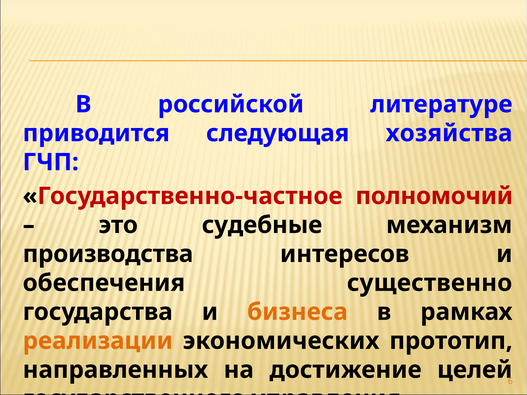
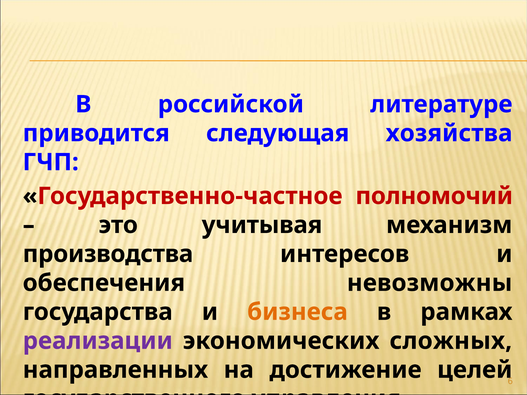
судебные: судебные -> учитывая (262, 225)
существенно: существенно -> невозможны (430, 283)
реализации colour: orange -> purple (98, 341)
прототип: прототип -> сложных (451, 341)
